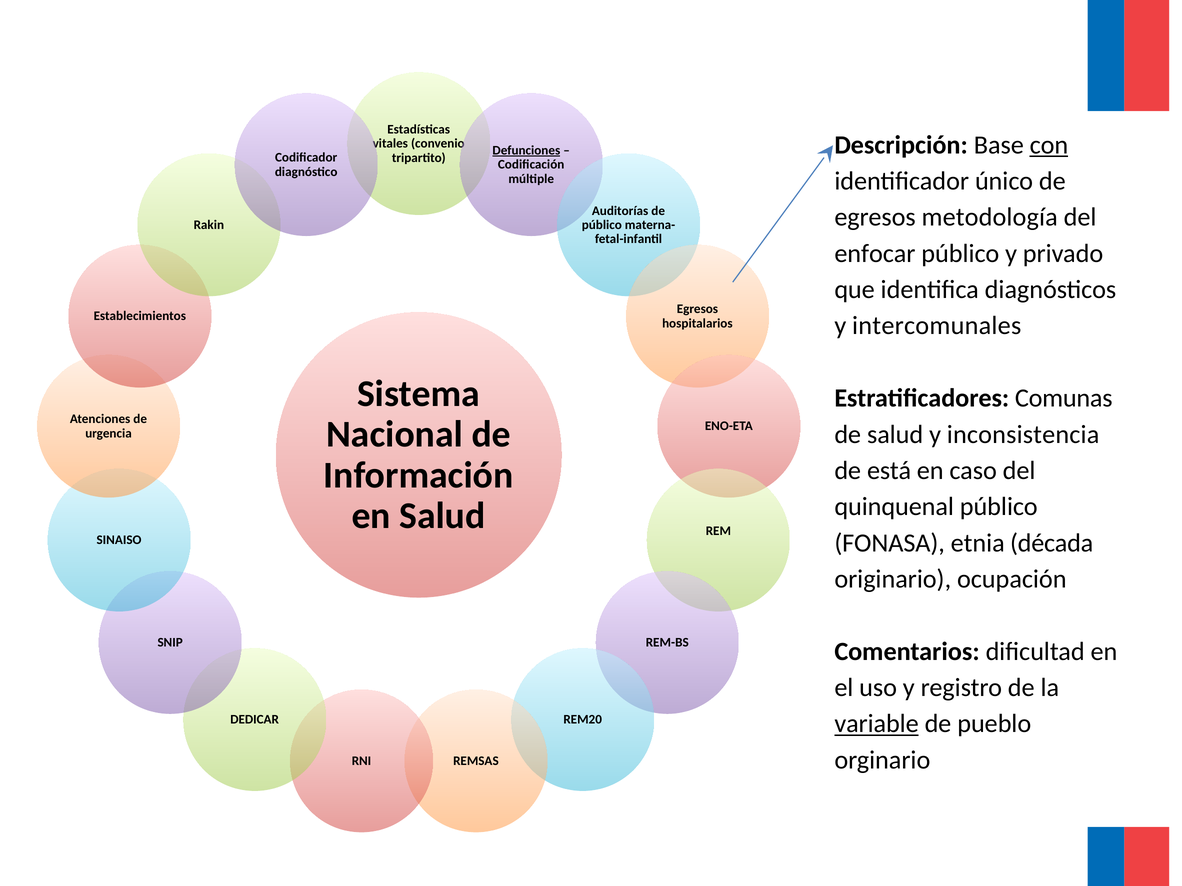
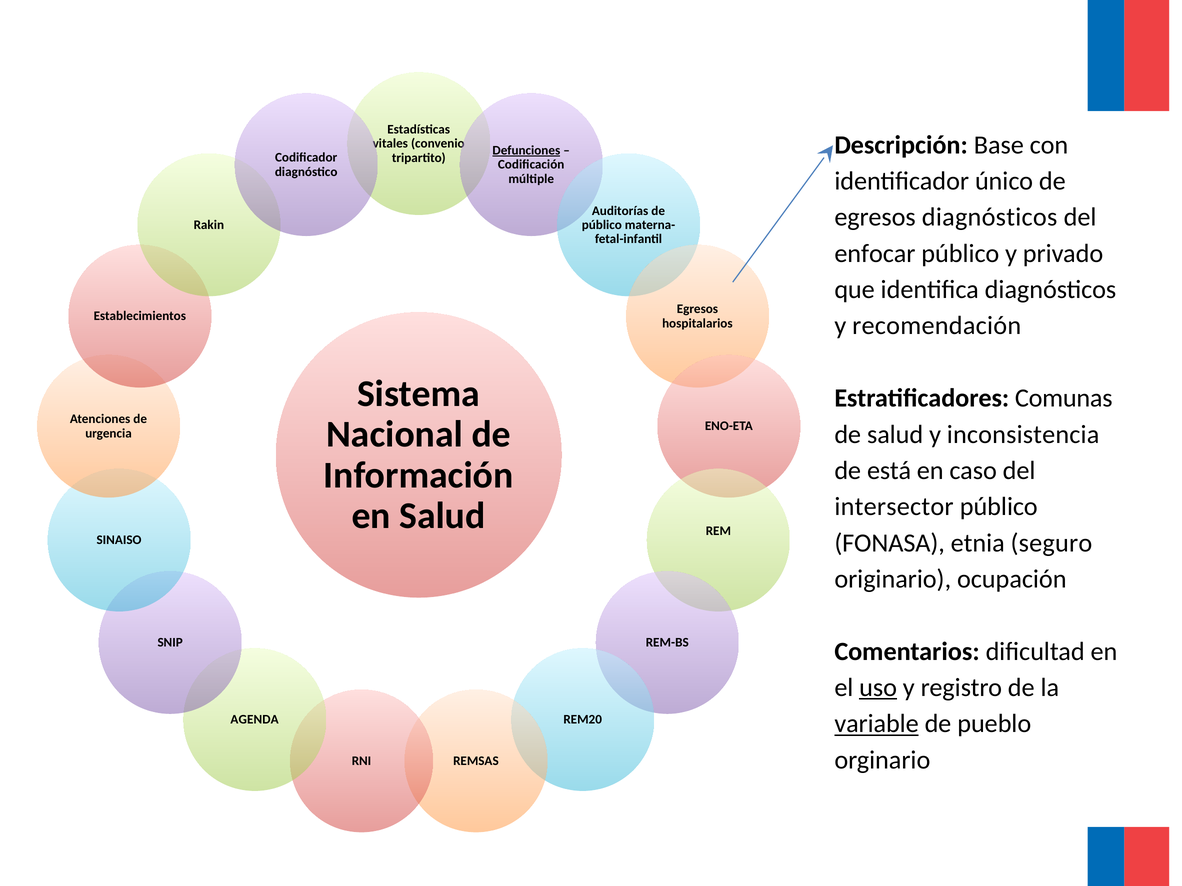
con underline: present -> none (1049, 145)
egresos metodología: metodología -> diagnósticos (990, 217)
intercomunales: intercomunales -> recomendación (937, 326)
quinquenal: quinquenal -> intersector (894, 507)
década: década -> seguro (1051, 543)
uso underline: none -> present (878, 688)
DEDICAR: DEDICAR -> AGENDA (255, 720)
